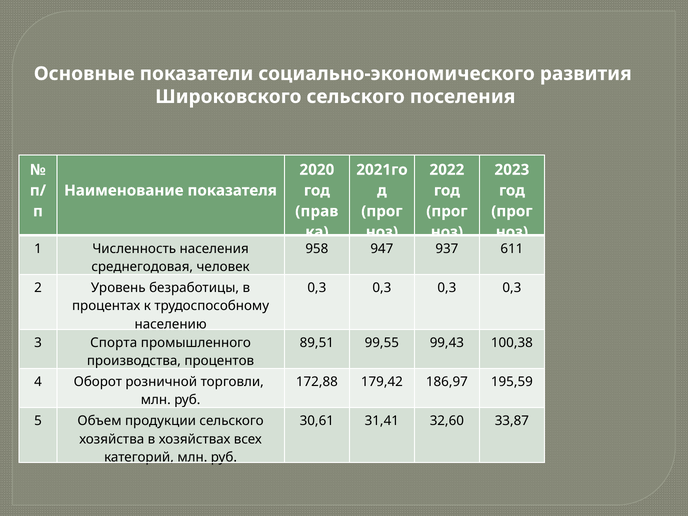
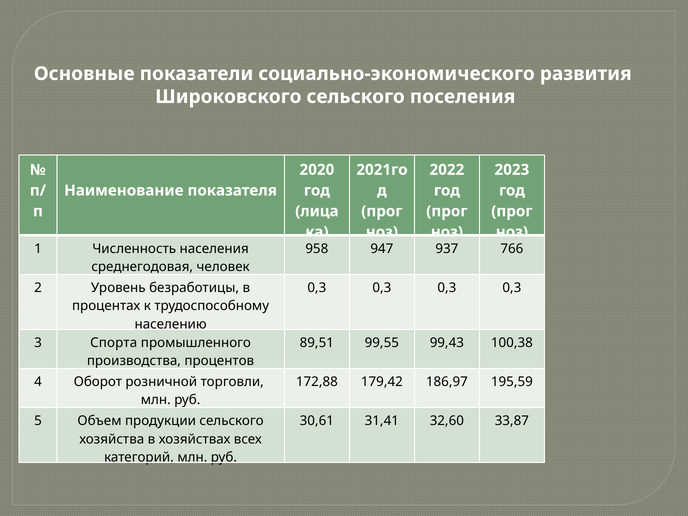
прав: прав -> лица (317, 211)
611: 611 -> 766 (512, 249)
